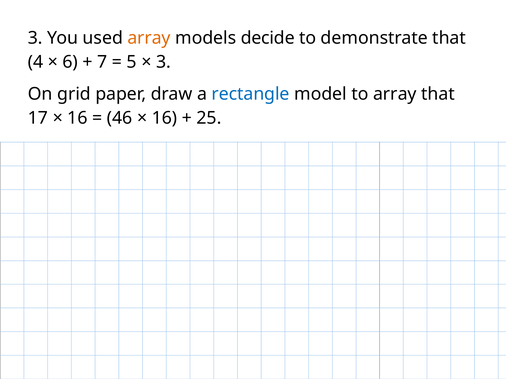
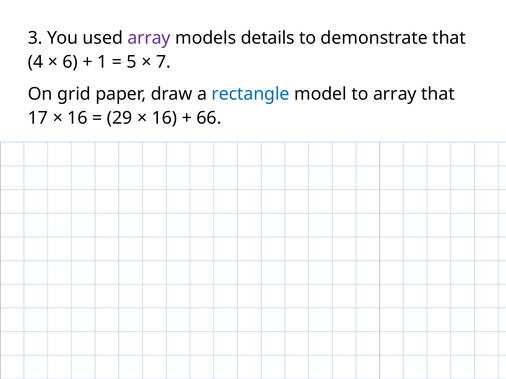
array colour: orange -> purple (149, 38)
decide: decide -> details (268, 38)
7: 7 -> 1 (102, 62)
3: 3 -> 7 (163, 62)
46: 46 -> 29 (120, 118)
25: 25 -> 66 (209, 118)
